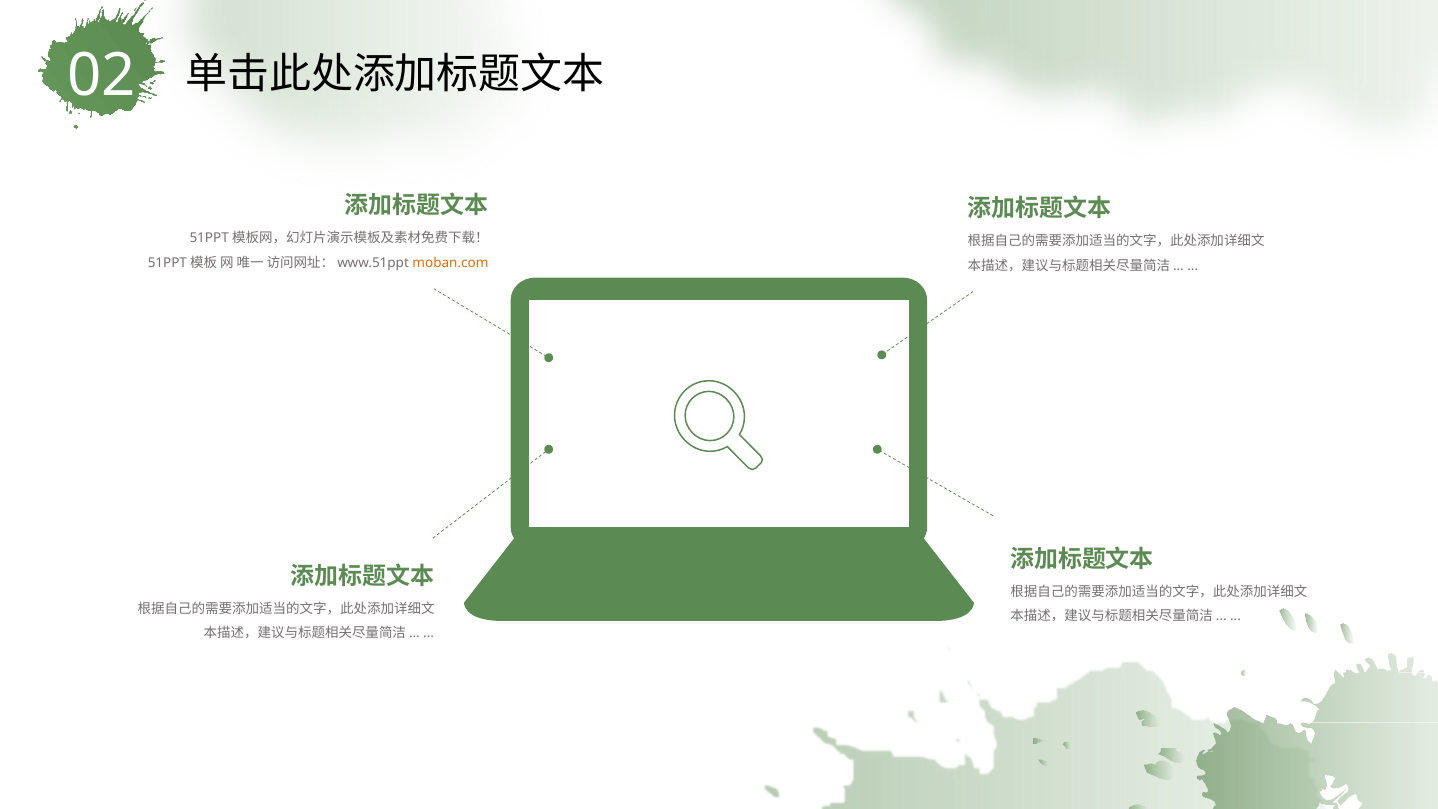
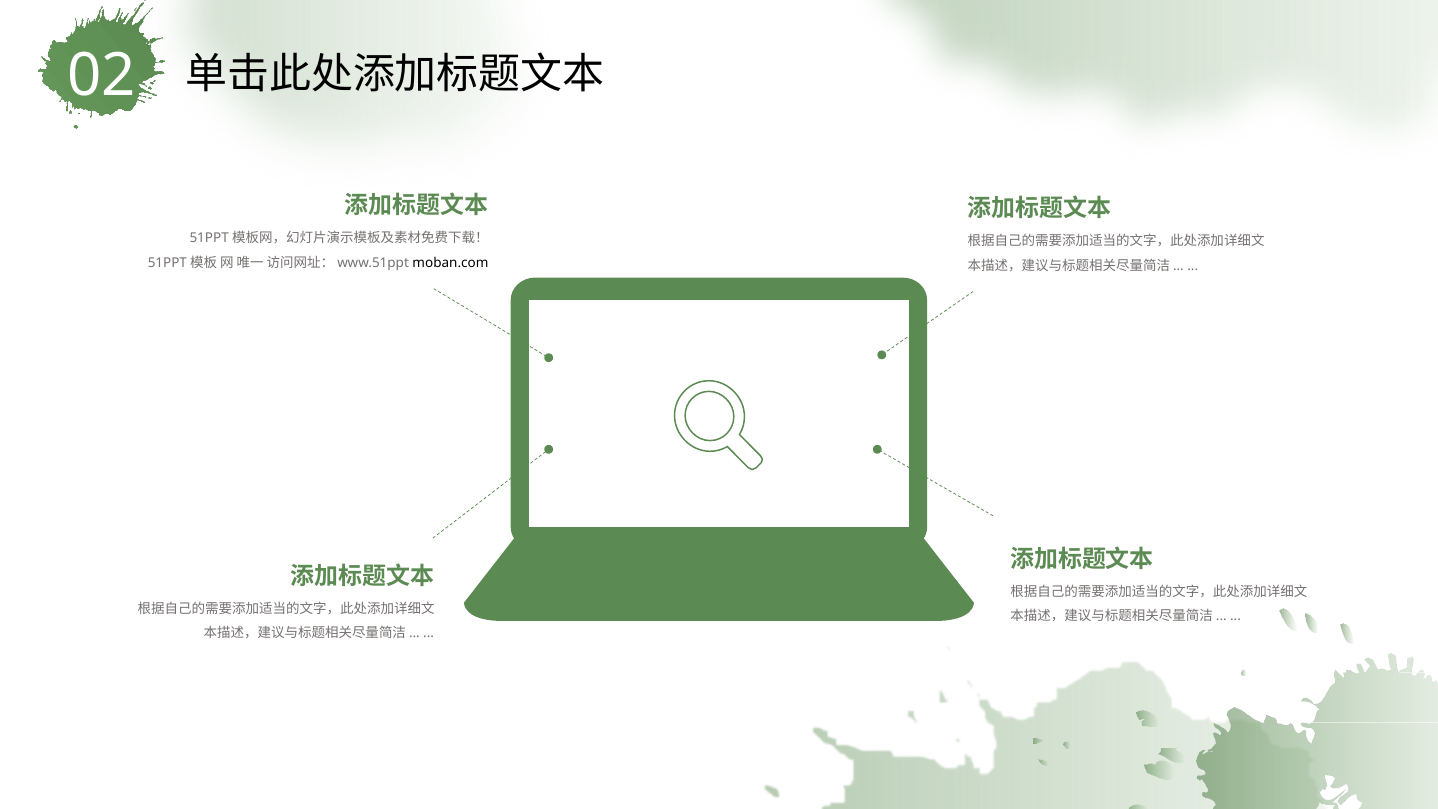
moban.com colour: orange -> black (450, 263)
